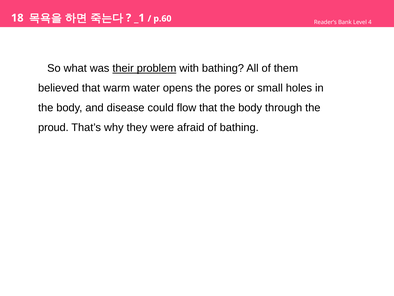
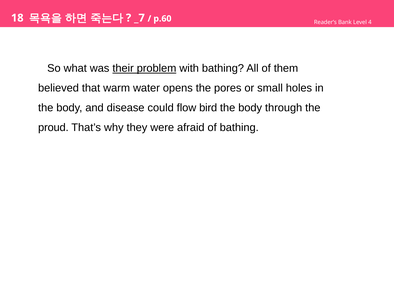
_1: _1 -> _7 (139, 18)
flow that: that -> bird (208, 108)
